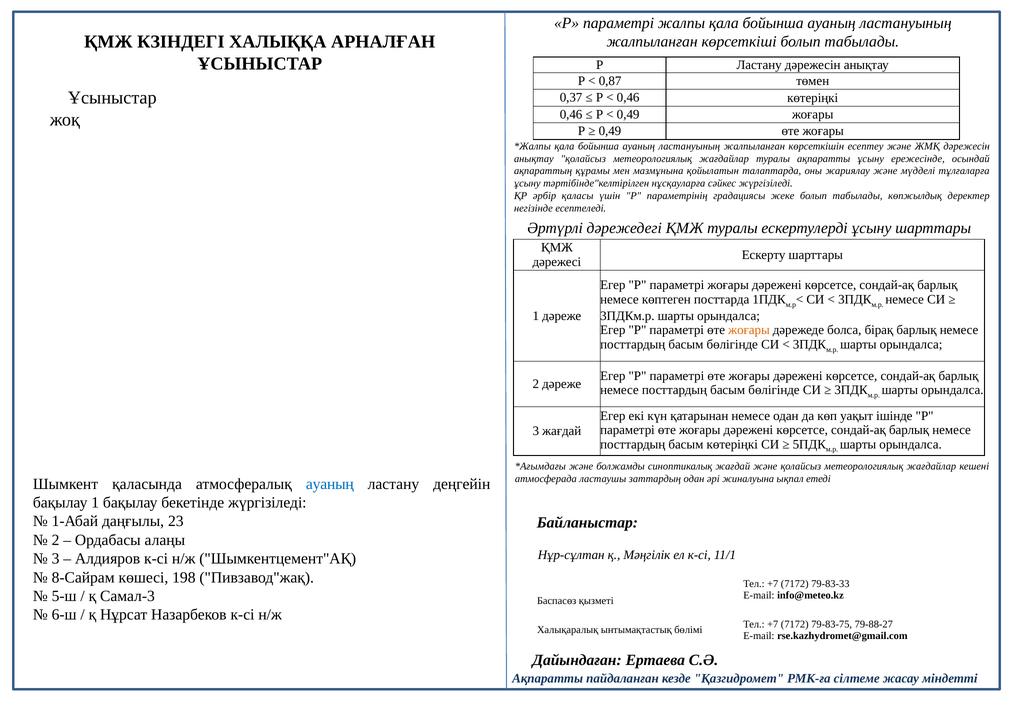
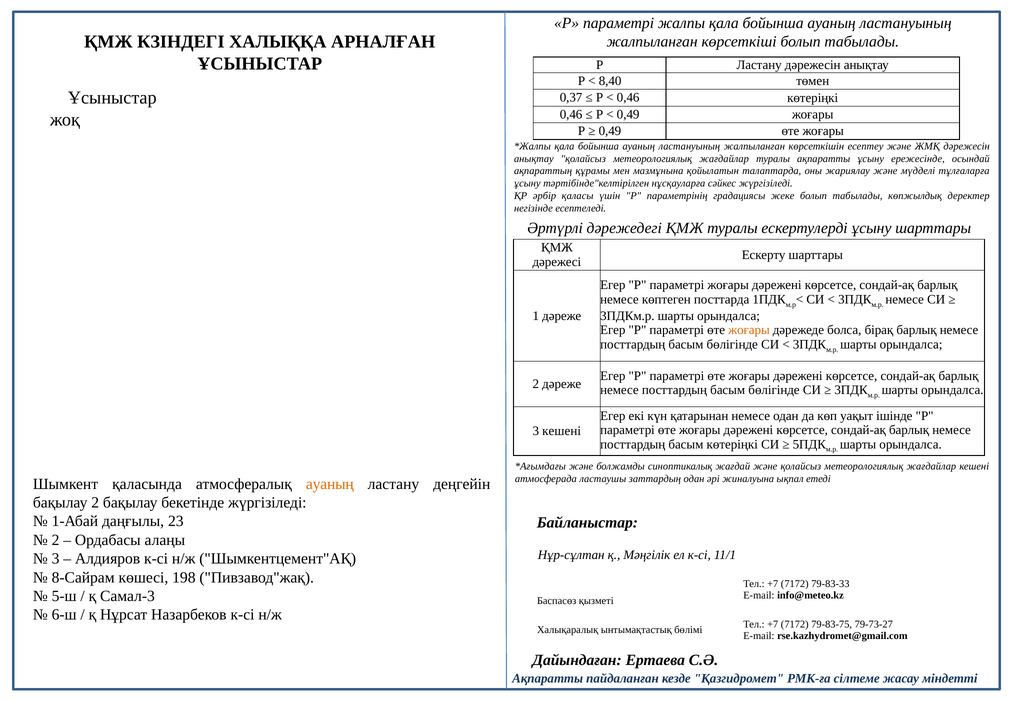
0,87: 0,87 -> 8,40 (610, 81)
3 жағдай: жағдай -> кешені (562, 431)
ауаның colour: blue -> orange (330, 484)
бақылау 1: 1 -> 2 (95, 503)
79-88-27: 79-88-27 -> 79-73-27 (874, 624)
